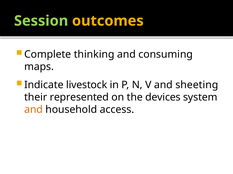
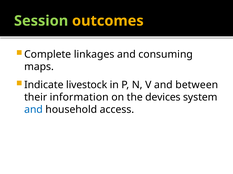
thinking: thinking -> linkages (94, 55)
sheeting: sheeting -> between (197, 85)
represented: represented -> information (79, 98)
and colour: orange -> blue (34, 110)
